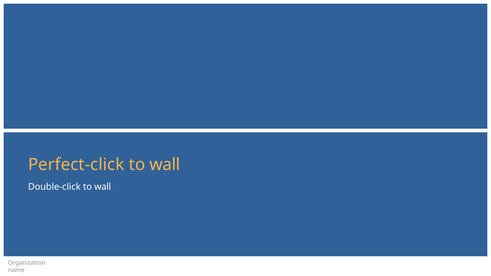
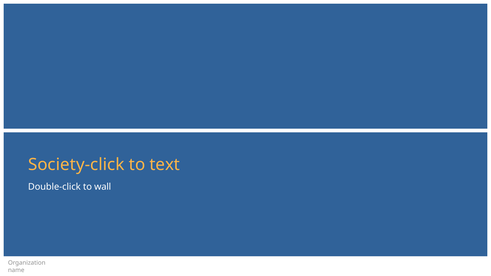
Perfect-click: Perfect-click -> Society-click (76, 165)
wall: wall -> text (165, 165)
